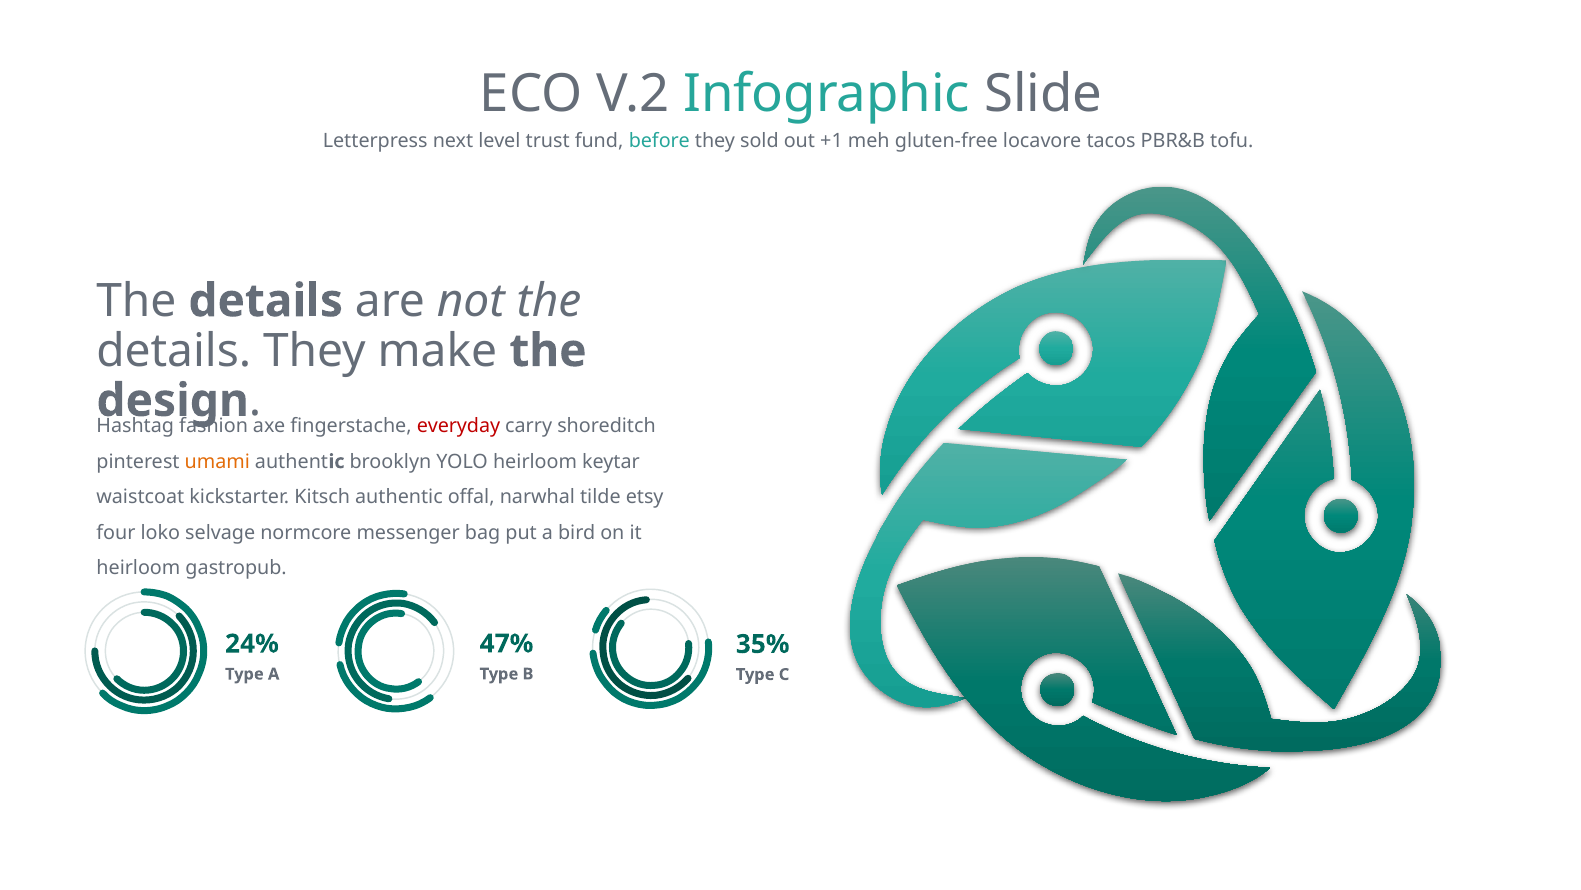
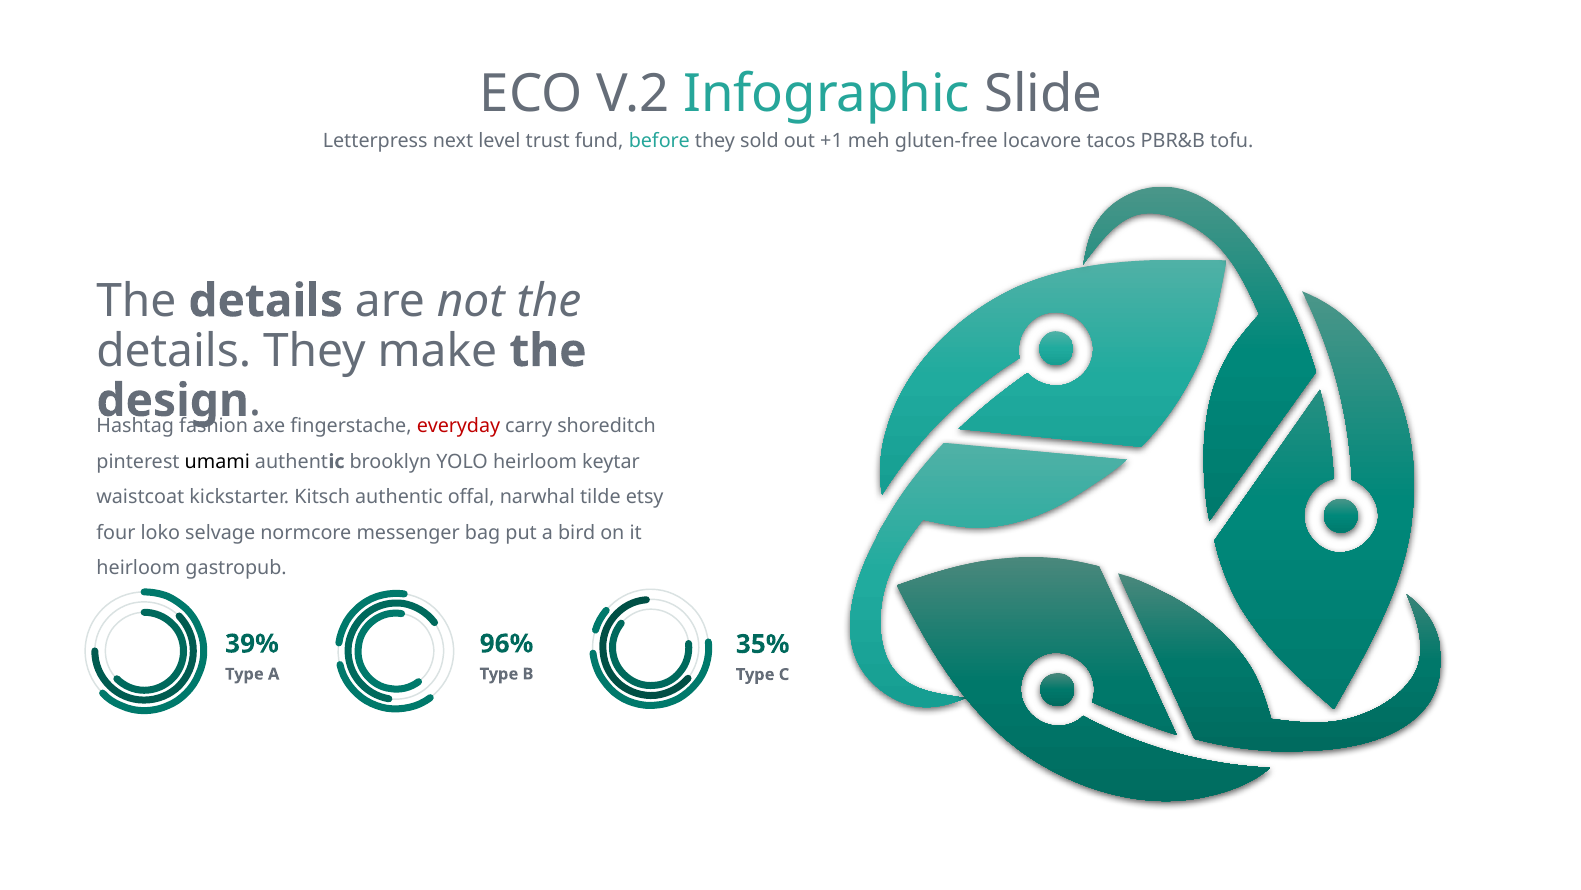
umami colour: orange -> black (217, 461)
24%: 24% -> 39% (252, 643)
47%: 47% -> 96% (507, 643)
